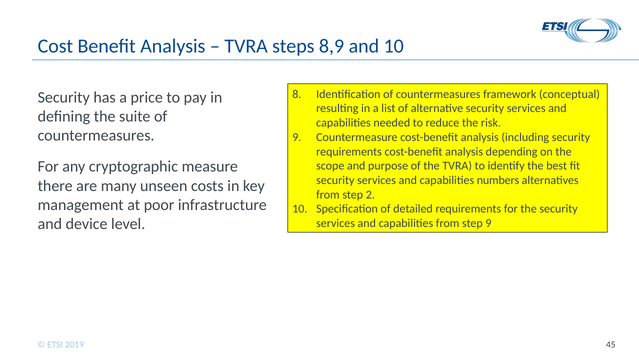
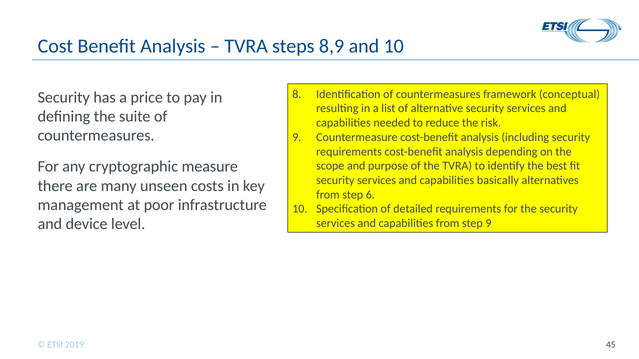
numbers: numbers -> basically (498, 181)
2: 2 -> 6 (370, 195)
